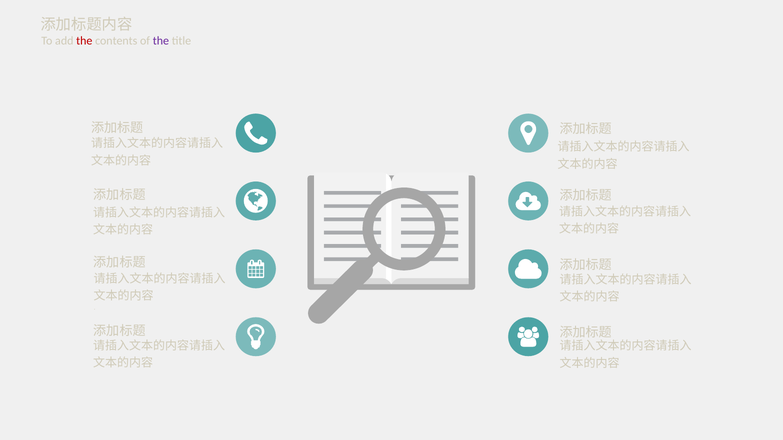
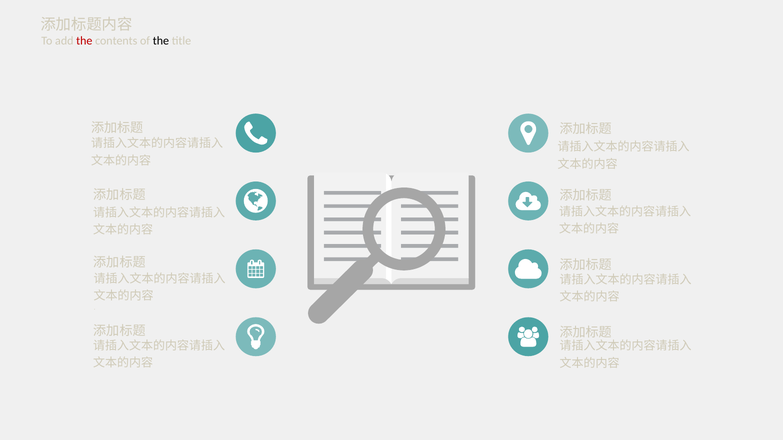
the colour: purple -> black (161, 41)
